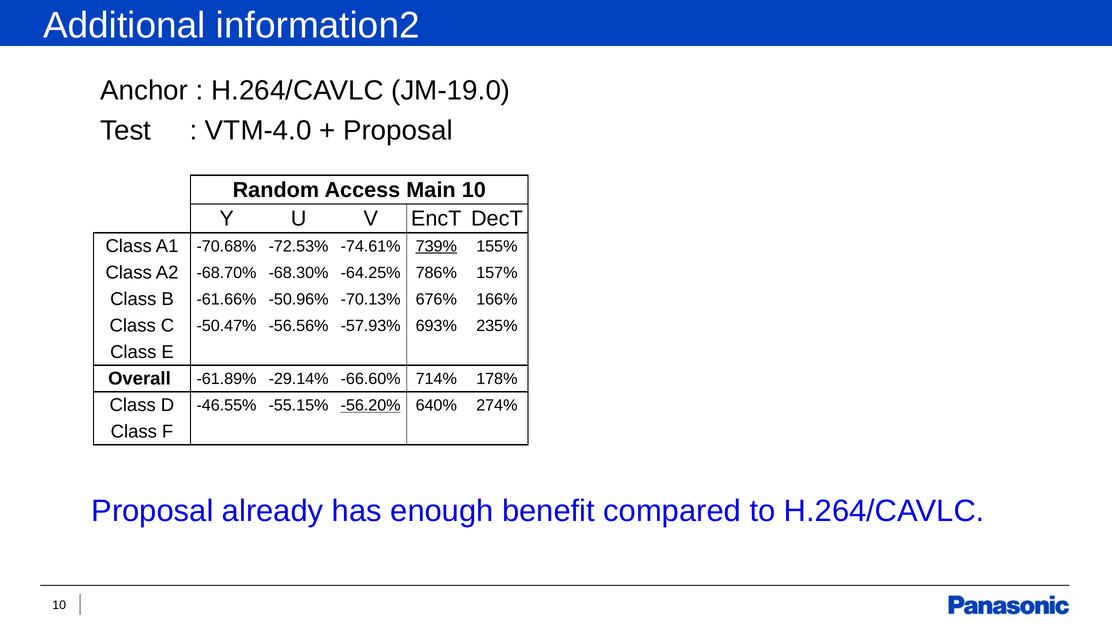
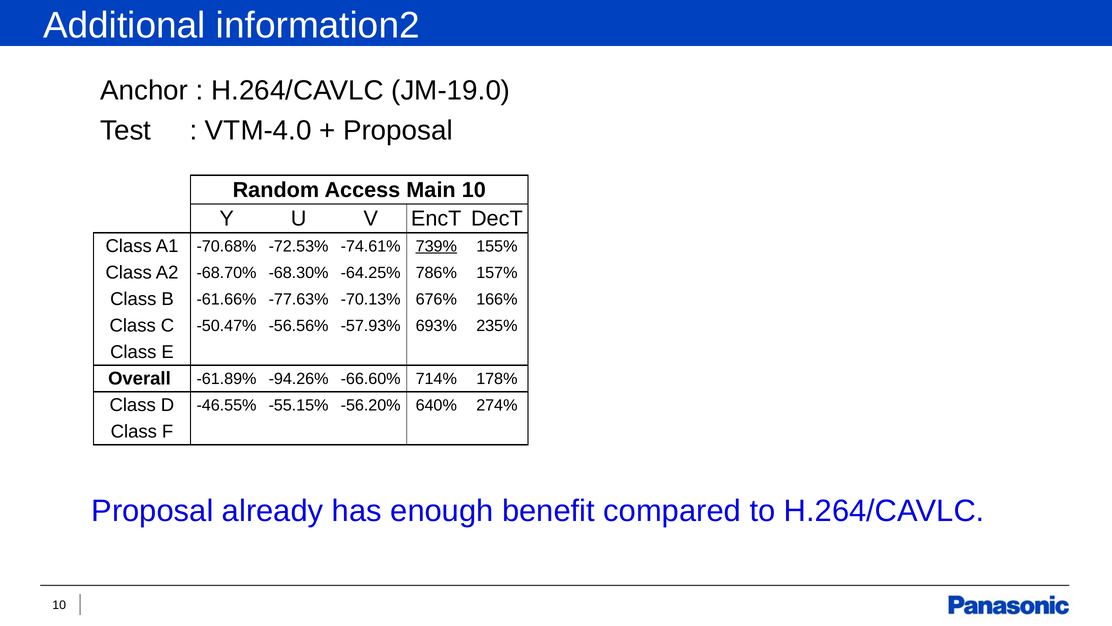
-50.96%: -50.96% -> -77.63% (299, 299)
-29.14%: -29.14% -> -94.26% (299, 378)
-56.20% underline: present -> none (371, 405)
